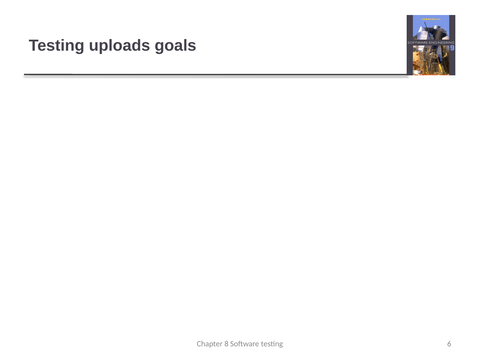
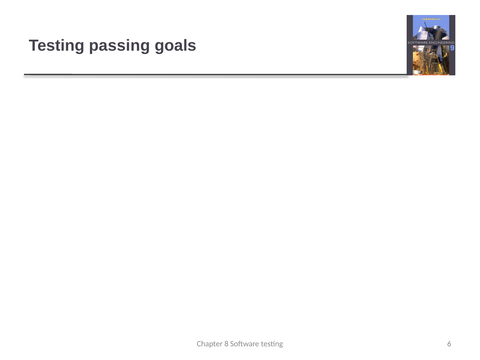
uploads: uploads -> passing (119, 46)
